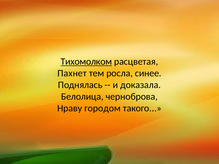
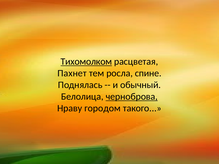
синее: синее -> спине (148, 73)
доказала: доказала -> обычный (141, 85)
черноброва underline: none -> present (132, 97)
